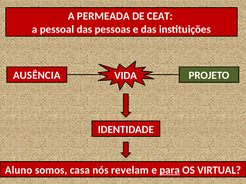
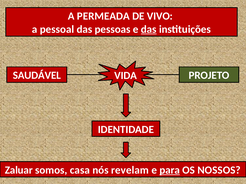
CEAT: CEAT -> VIVO (160, 16)
das underline: none -> present (149, 29)
AUSÊNCIA: AUSÊNCIA -> SAUDÁVEL (37, 76)
Aluno: Aluno -> Zaluar (19, 171)
VIRTUAL: VIRTUAL -> NOSSOS (219, 171)
